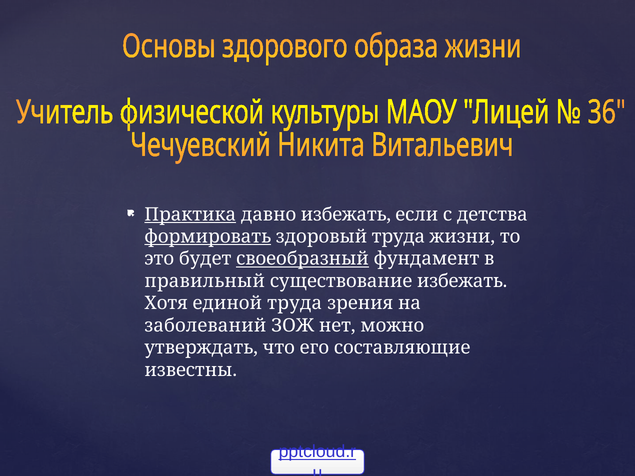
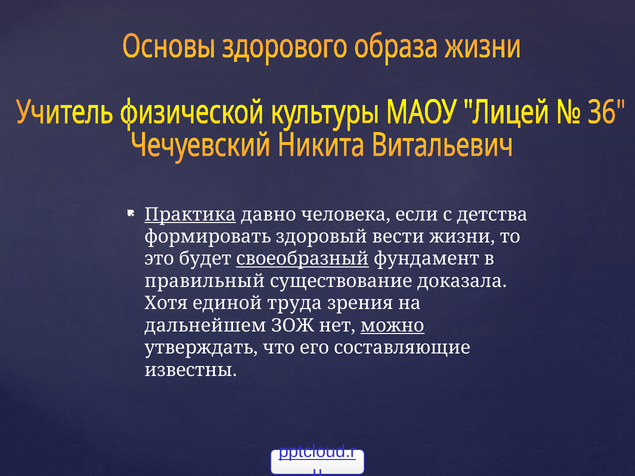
давно избежать: избежать -> человека (346, 215)
формировать underline: present -> none (208, 237)
здоровый труда: труда -> вести (398, 237)
существование избежать: избежать -> доказала (462, 281)
заболеваний: заболеваний -> дальнейшем (205, 326)
можно underline: none -> present (392, 326)
